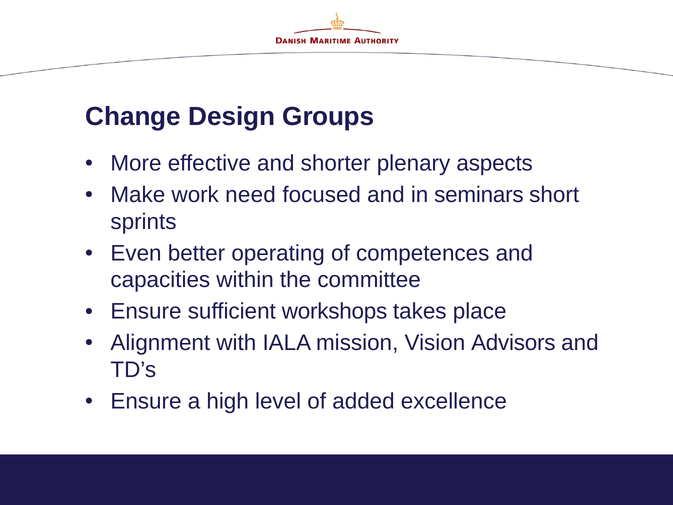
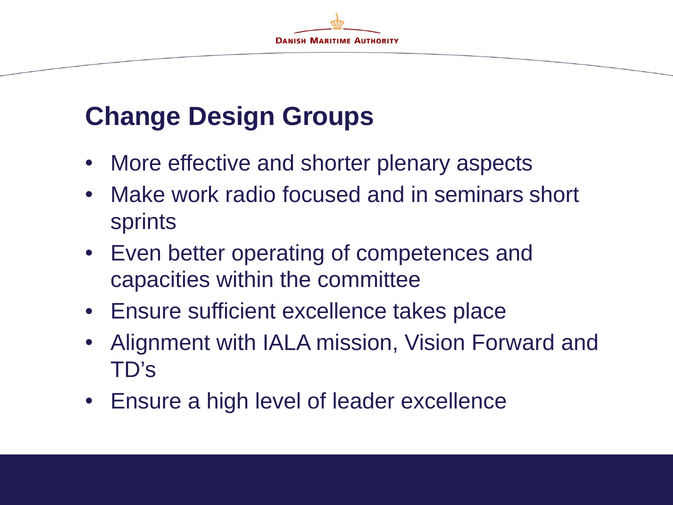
need: need -> radio (251, 195)
sufficient workshops: workshops -> excellence (334, 311)
Advisors: Advisors -> Forward (513, 343)
added: added -> leader (363, 401)
